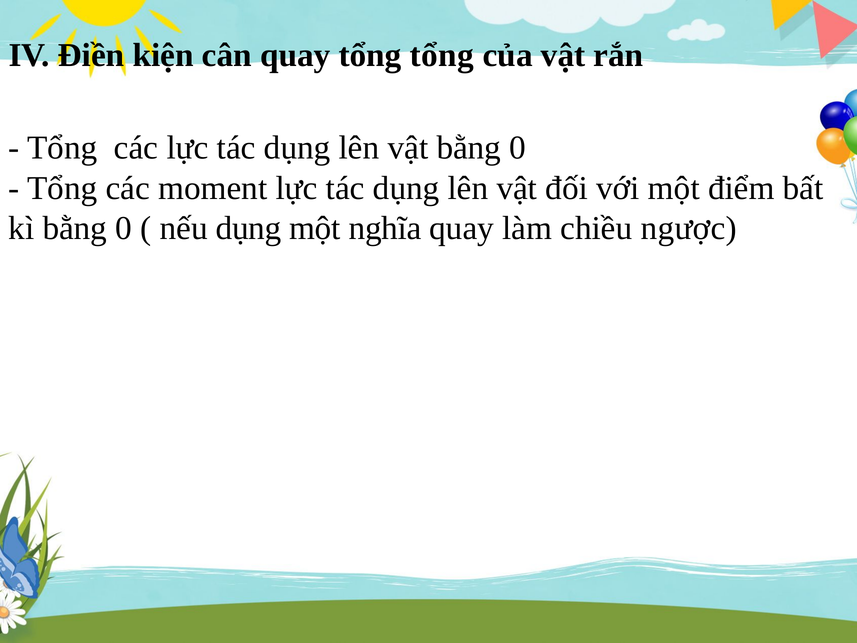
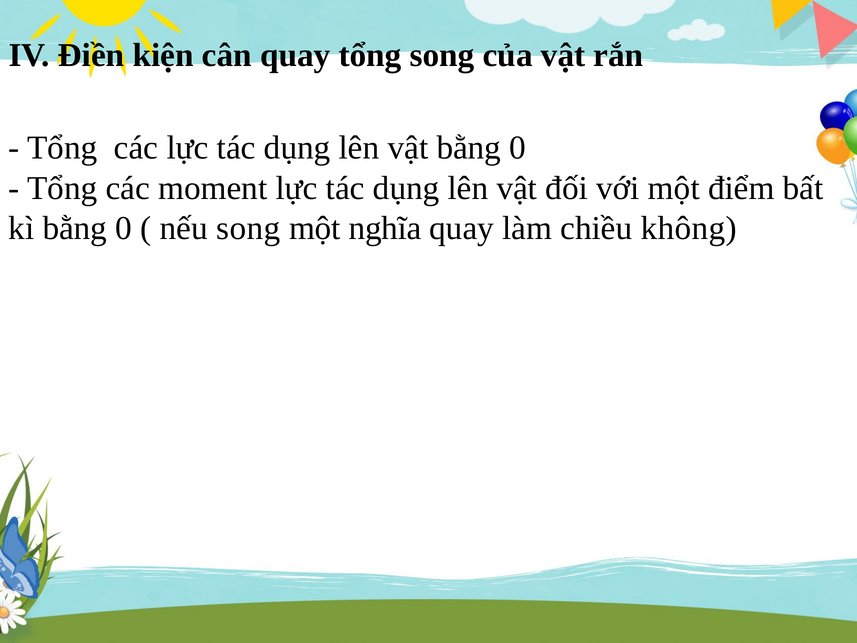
tổng tổng: tổng -> song (442, 55)
nếu dụng: dụng -> song (248, 228)
ngược: ngược -> không (689, 228)
